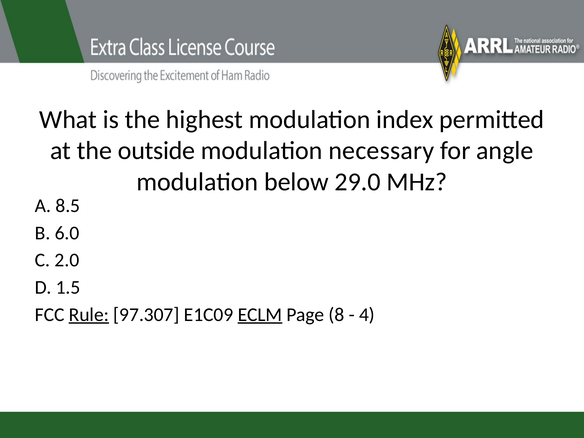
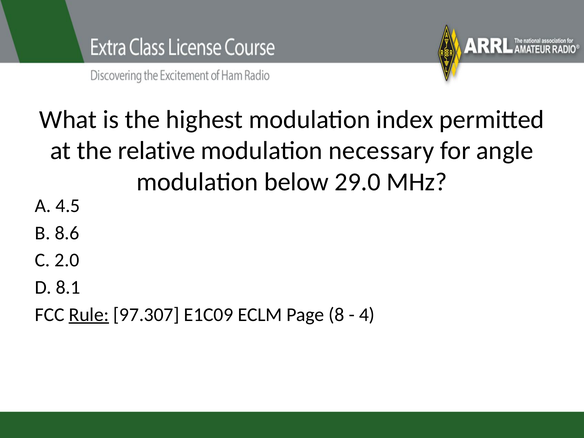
outside: outside -> relative (157, 151)
8.5: 8.5 -> 4.5 (68, 206)
6.0: 6.0 -> 8.6 (67, 233)
1.5: 1.5 -> 8.1 (68, 287)
ECLM underline: present -> none (260, 315)
